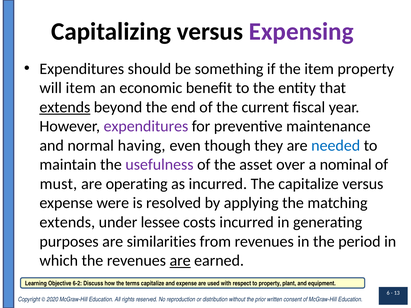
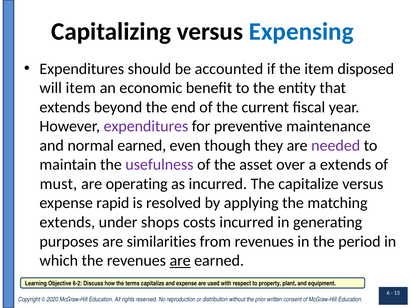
Expensing colour: purple -> blue (301, 32)
something: something -> accounted (229, 69)
item property: property -> disposed (366, 69)
extends underline: present -> none (65, 107)
normal having: having -> earned (142, 146)
needed colour: blue -> purple (336, 146)
a nominal: nominal -> extends (346, 165)
were: were -> rapid (113, 203)
lessee: lessee -> shops (160, 222)
